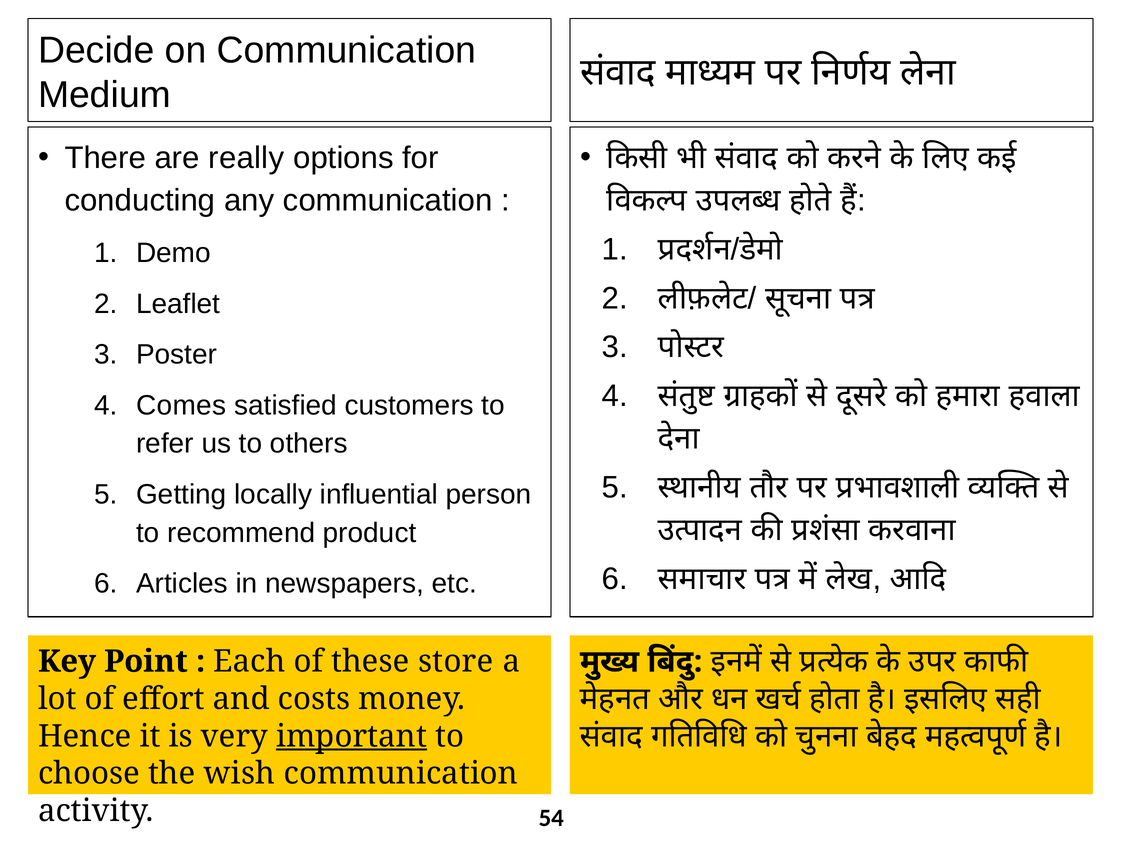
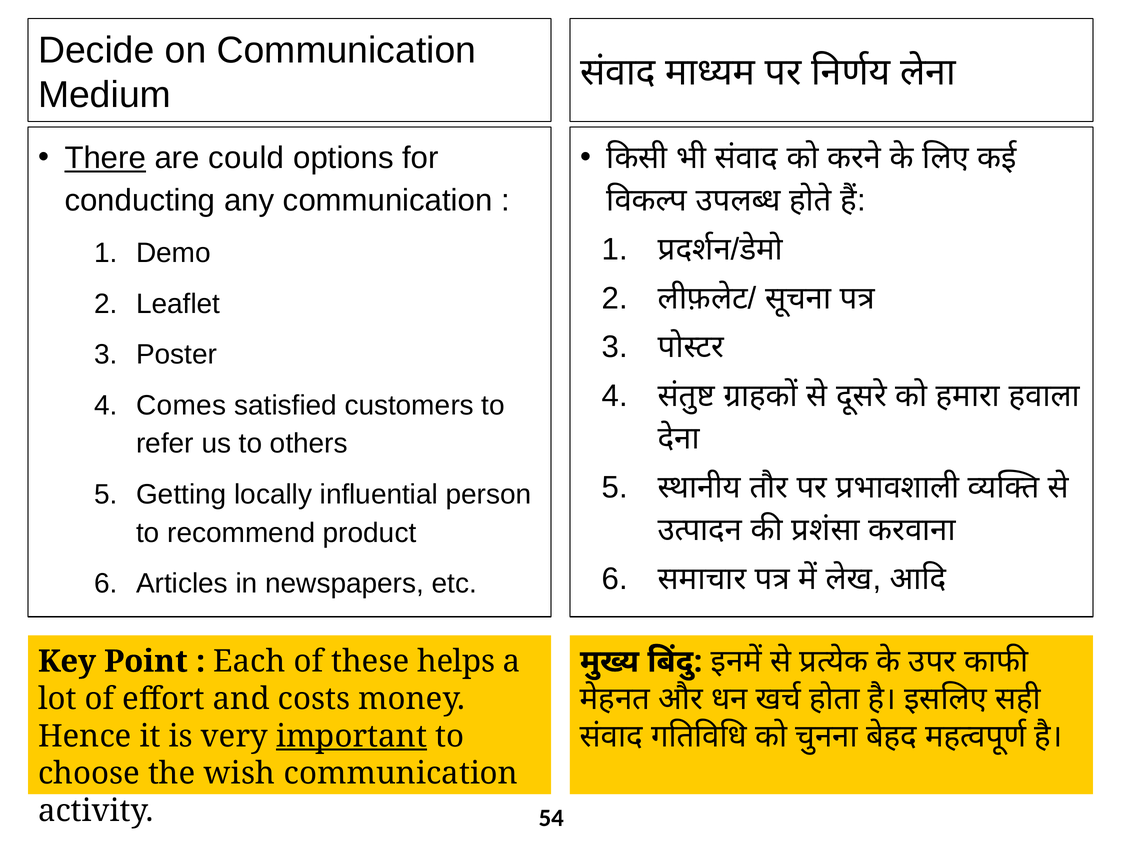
There underline: none -> present (105, 158)
really: really -> could (246, 158)
store: store -> helps (456, 661)
